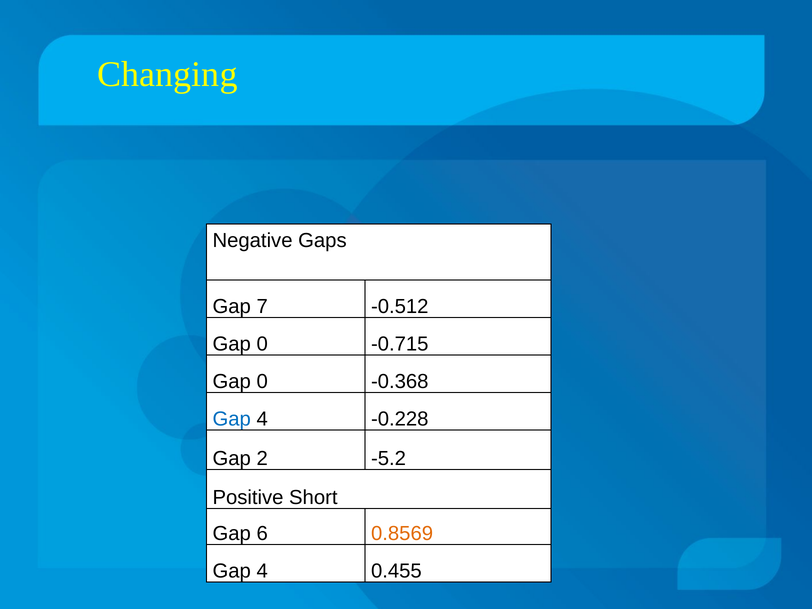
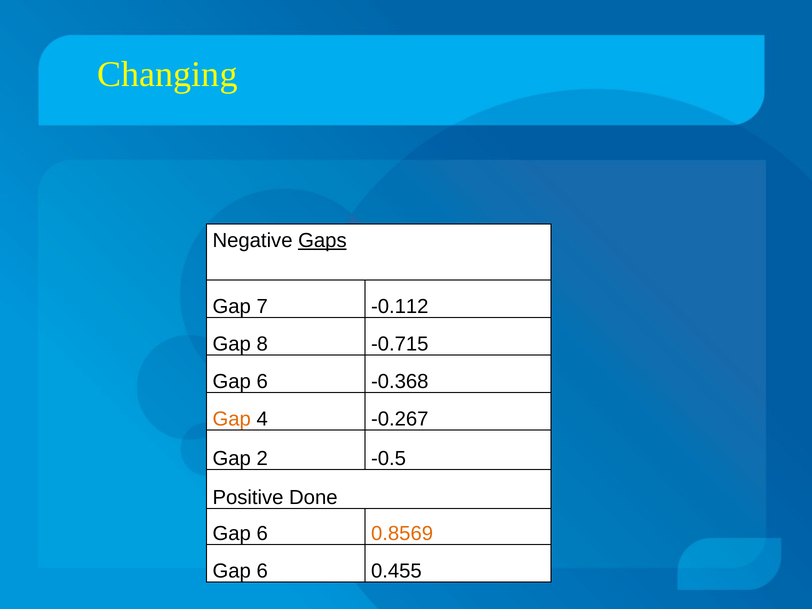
Gaps underline: none -> present (322, 241)
-0.512: -0.512 -> -0.112 (400, 307)
0: 0 -> 8 (262, 344)
0: 0 -> 6 (262, 382)
Gap colour: blue -> orange (232, 419)
-0.228: -0.228 -> -0.267 (400, 419)
-5.2: -5.2 -> -0.5 (389, 458)
Short: Short -> Done (313, 498)
4: 4 -> 6 (262, 571)
